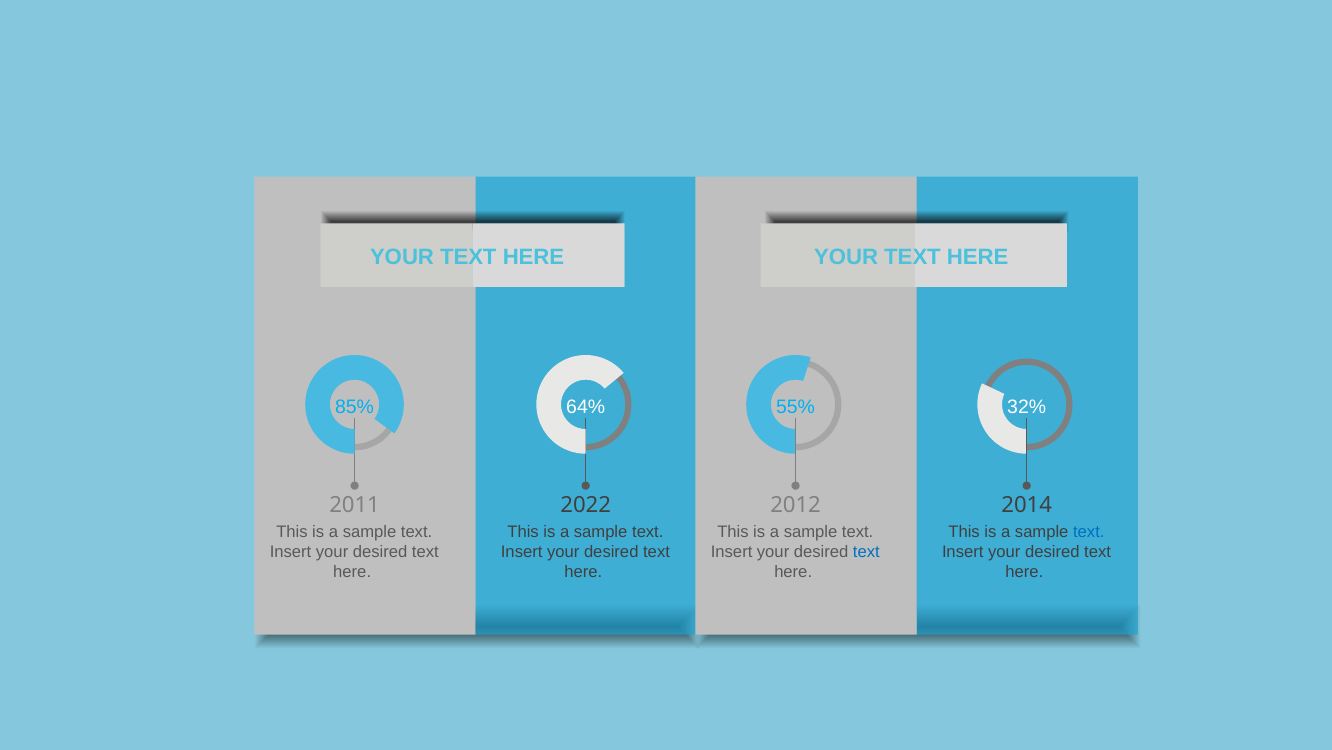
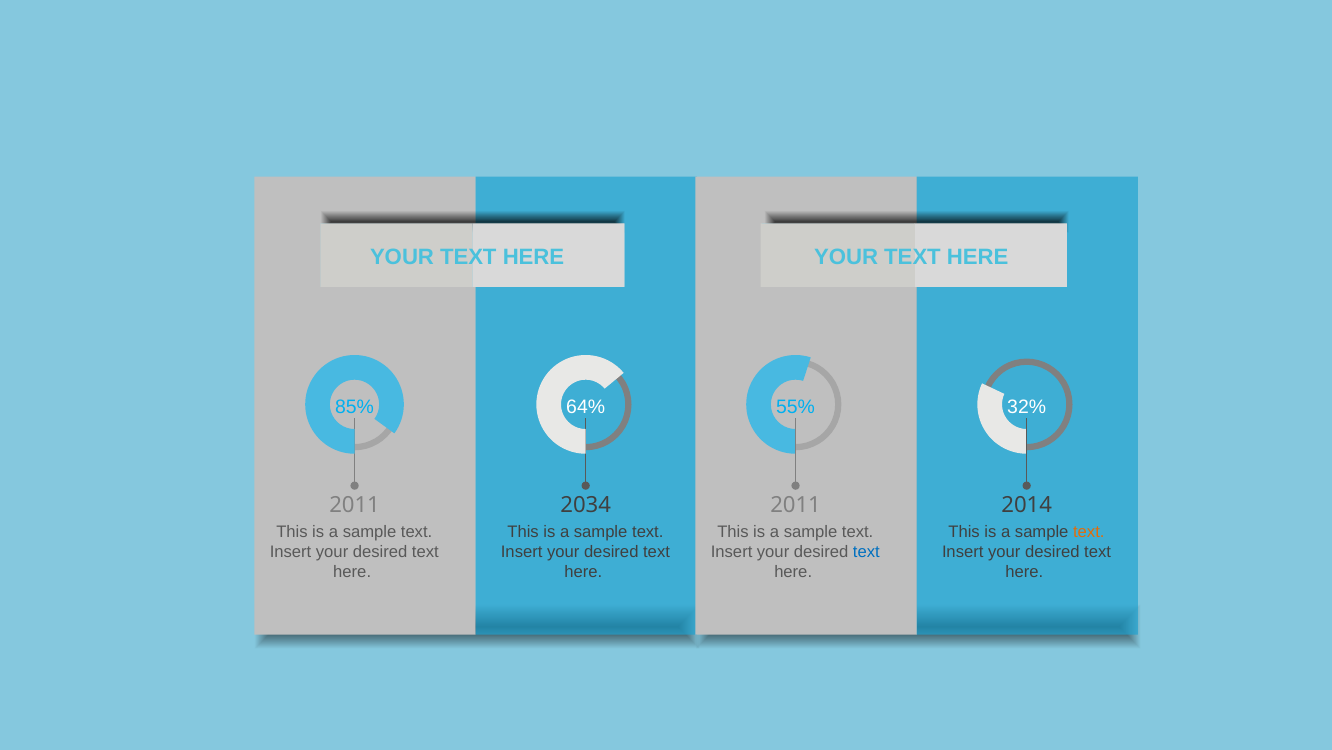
2022: 2022 -> 2034 (586, 505)
2012: 2012 -> 2011 (796, 505)
text colour: blue -> orange (1089, 532)
